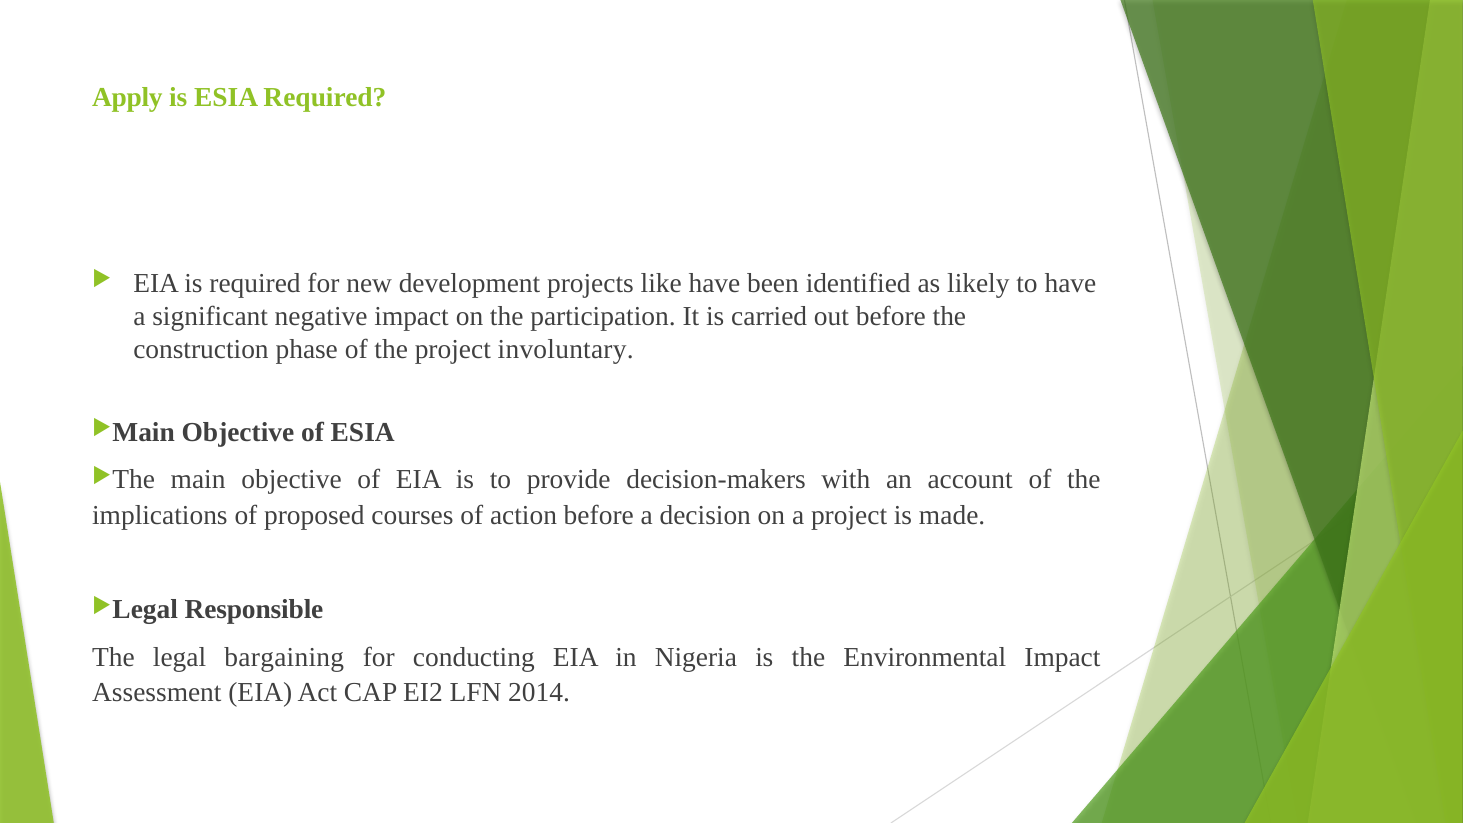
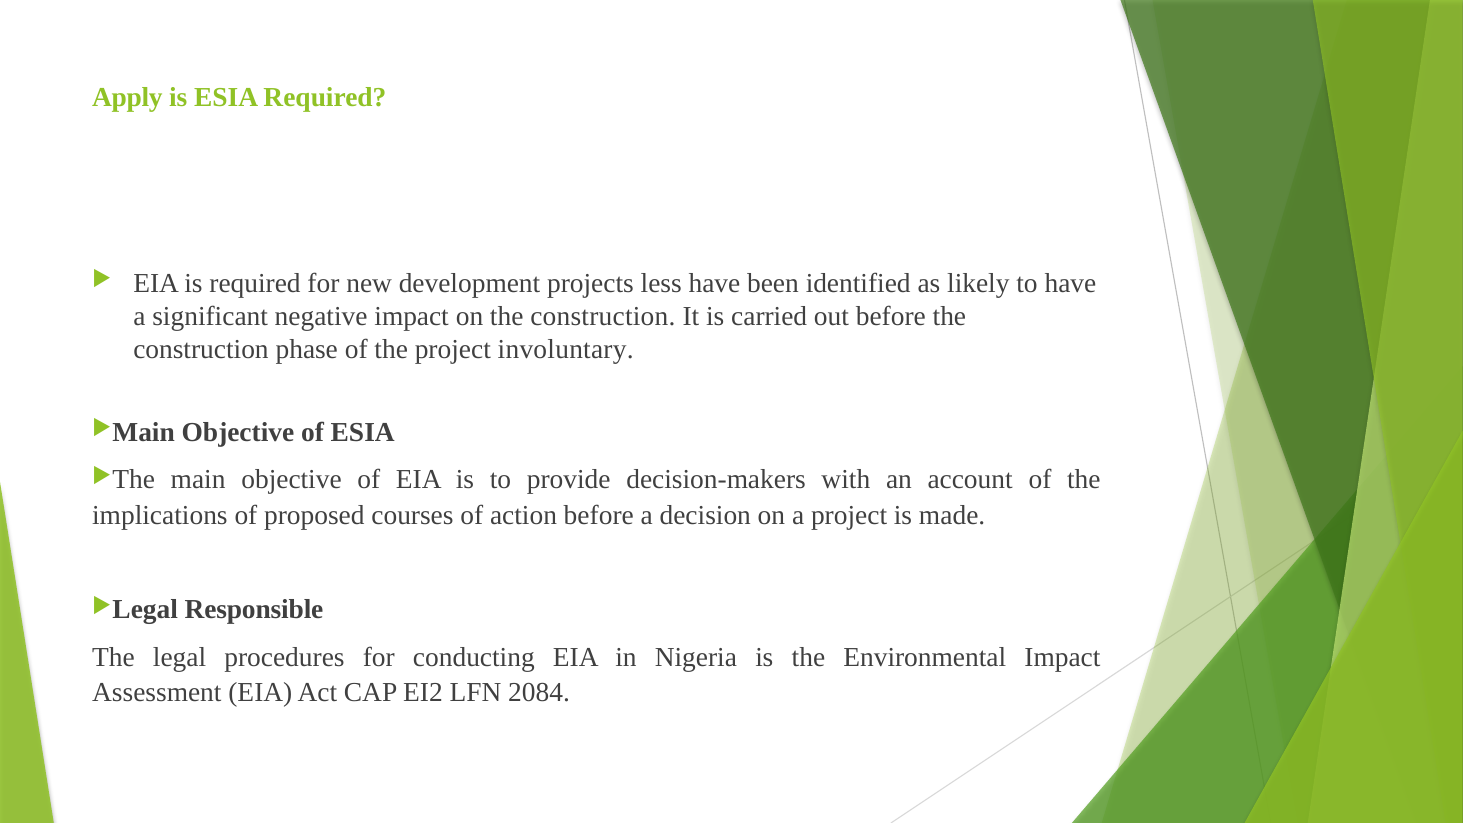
like: like -> less (661, 283)
on the participation: participation -> construction (603, 316)
bargaining: bargaining -> procedures (284, 657)
2014: 2014 -> 2084 (539, 692)
